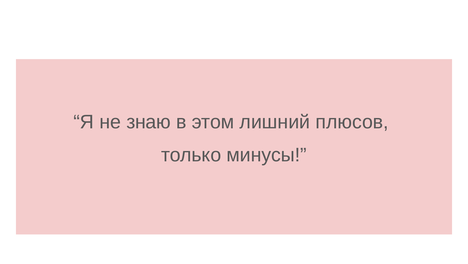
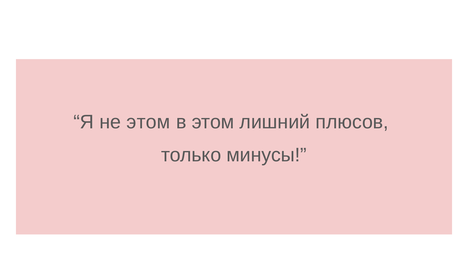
не знаю: знаю -> этом (148, 122)
